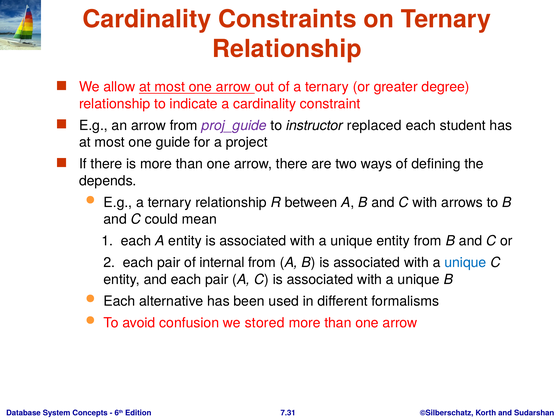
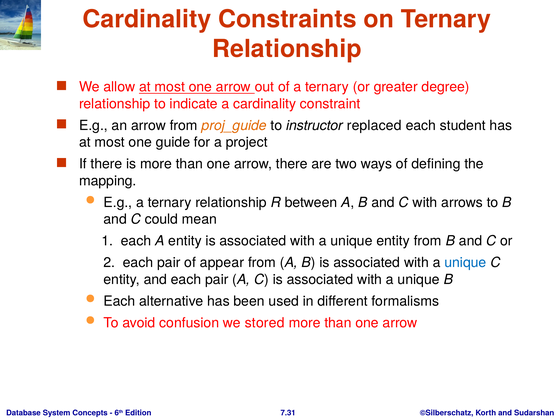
proj_guide colour: purple -> orange (234, 126)
depends: depends -> mapping (108, 181)
internal: internal -> appear (222, 263)
